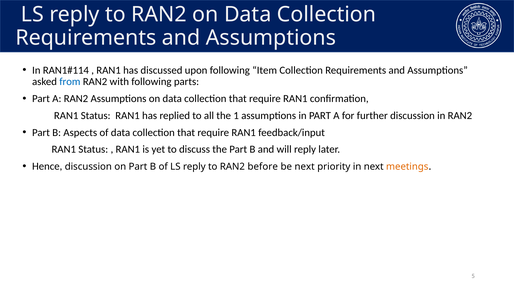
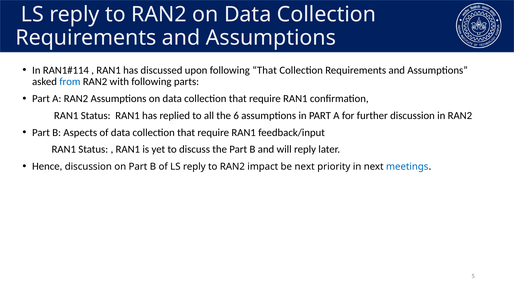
following Item: Item -> That (265, 70)
1: 1 -> 6 (236, 116)
before: before -> impact (263, 167)
meetings colour: orange -> blue (407, 167)
